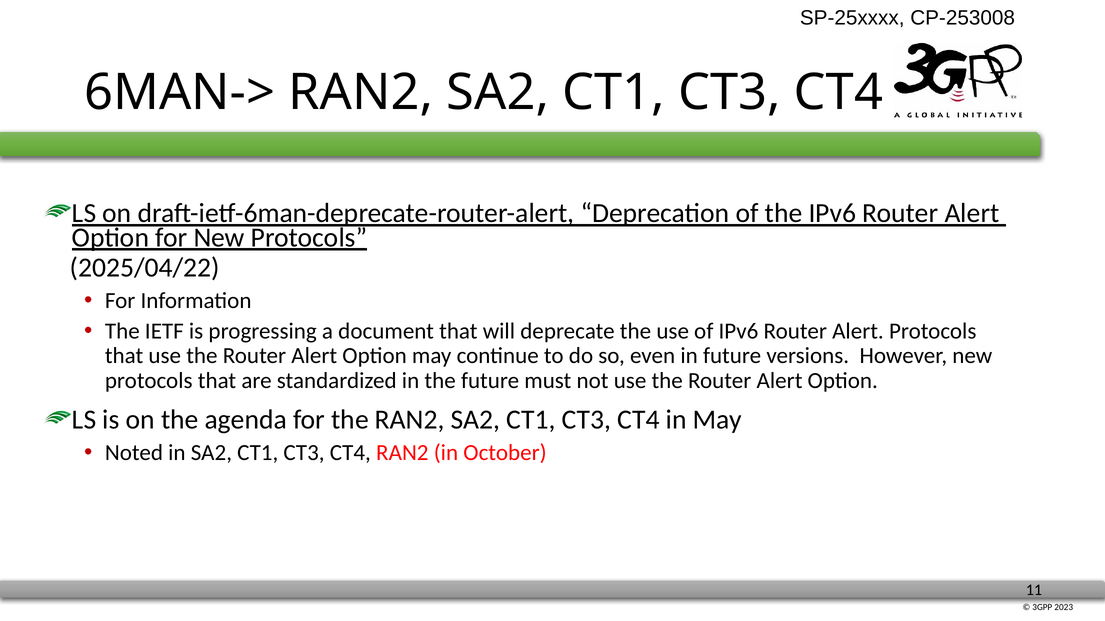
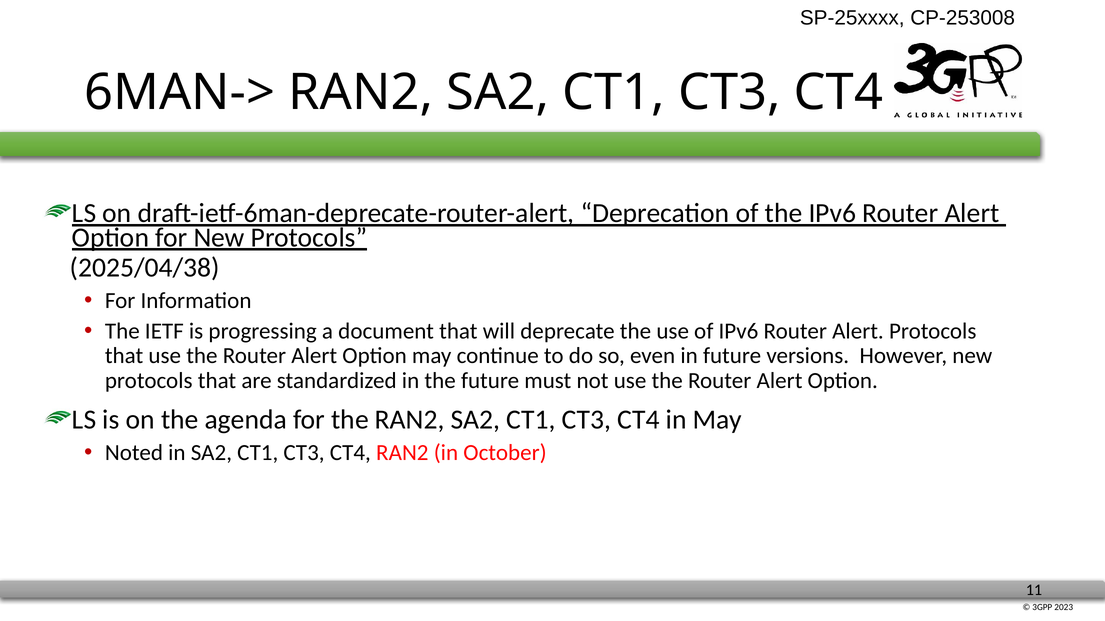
2025/04/22: 2025/04/22 -> 2025/04/38 (145, 268)
